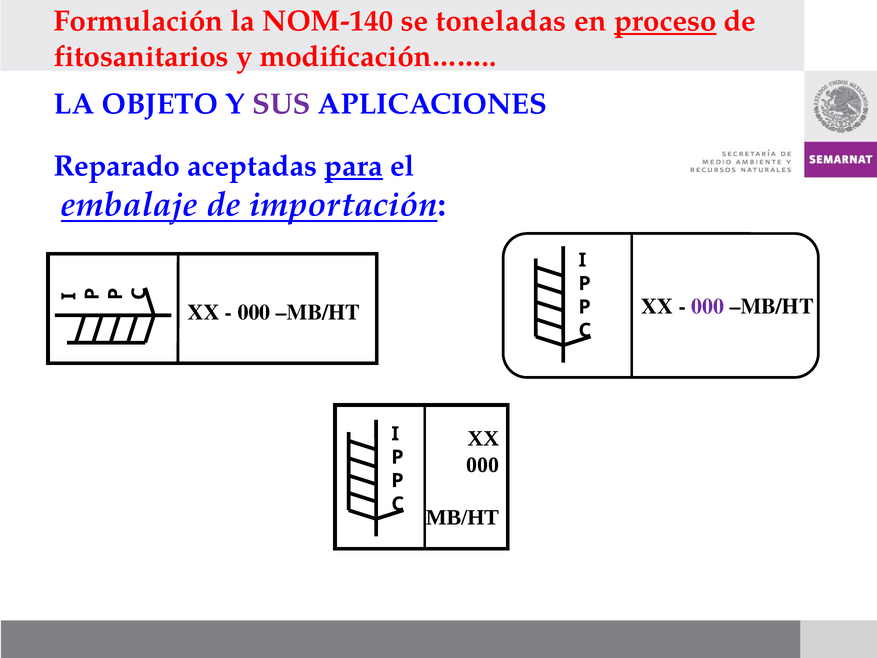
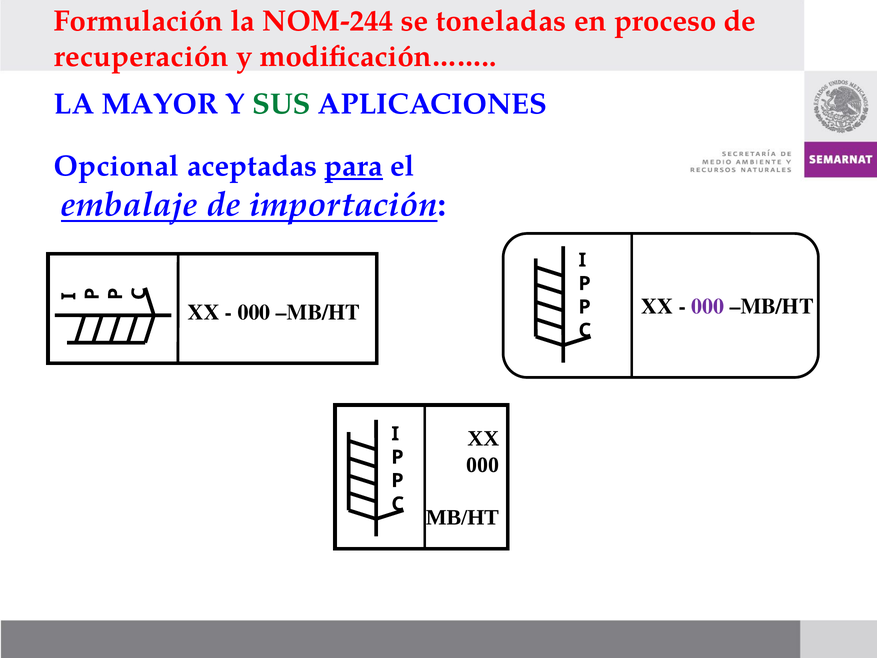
NOM-140: NOM-140 -> NOM-244 (328, 21)
proceso underline: present -> none (665, 21)
fitosanitarios: fitosanitarios -> recuperación (141, 56)
OBJETO: OBJETO -> MAYOR (160, 104)
SUS colour: purple -> green (281, 104)
Reparado: Reparado -> Opcional (116, 166)
